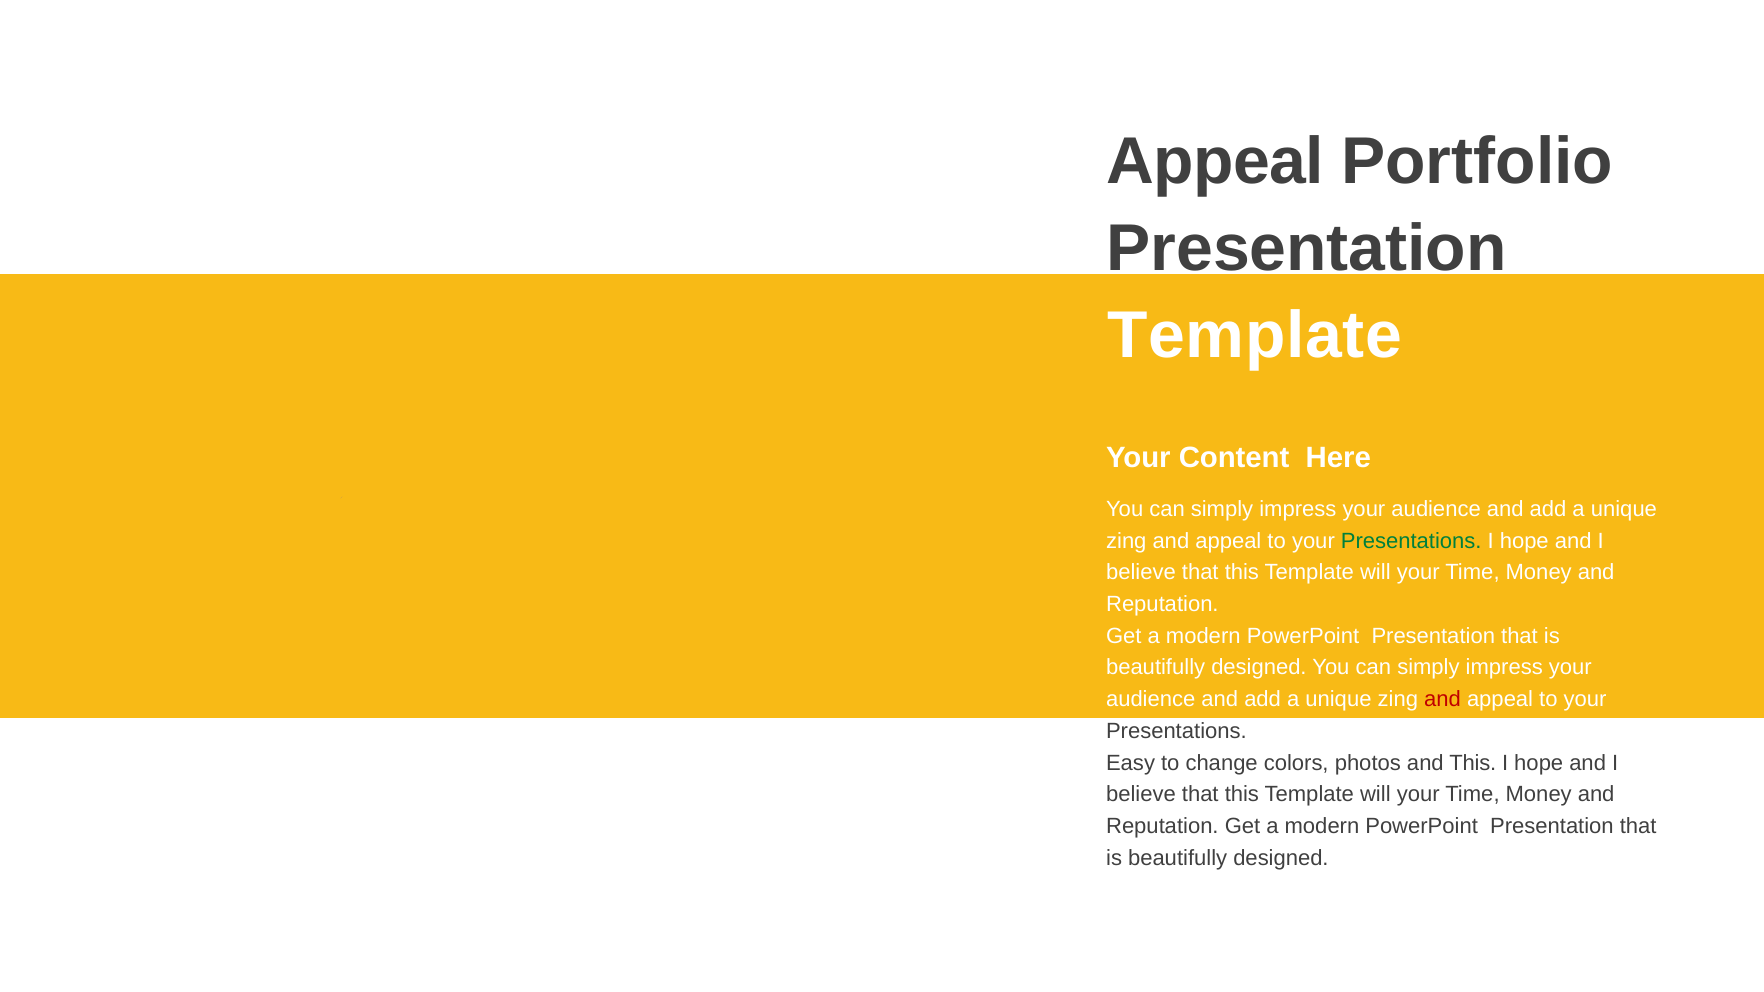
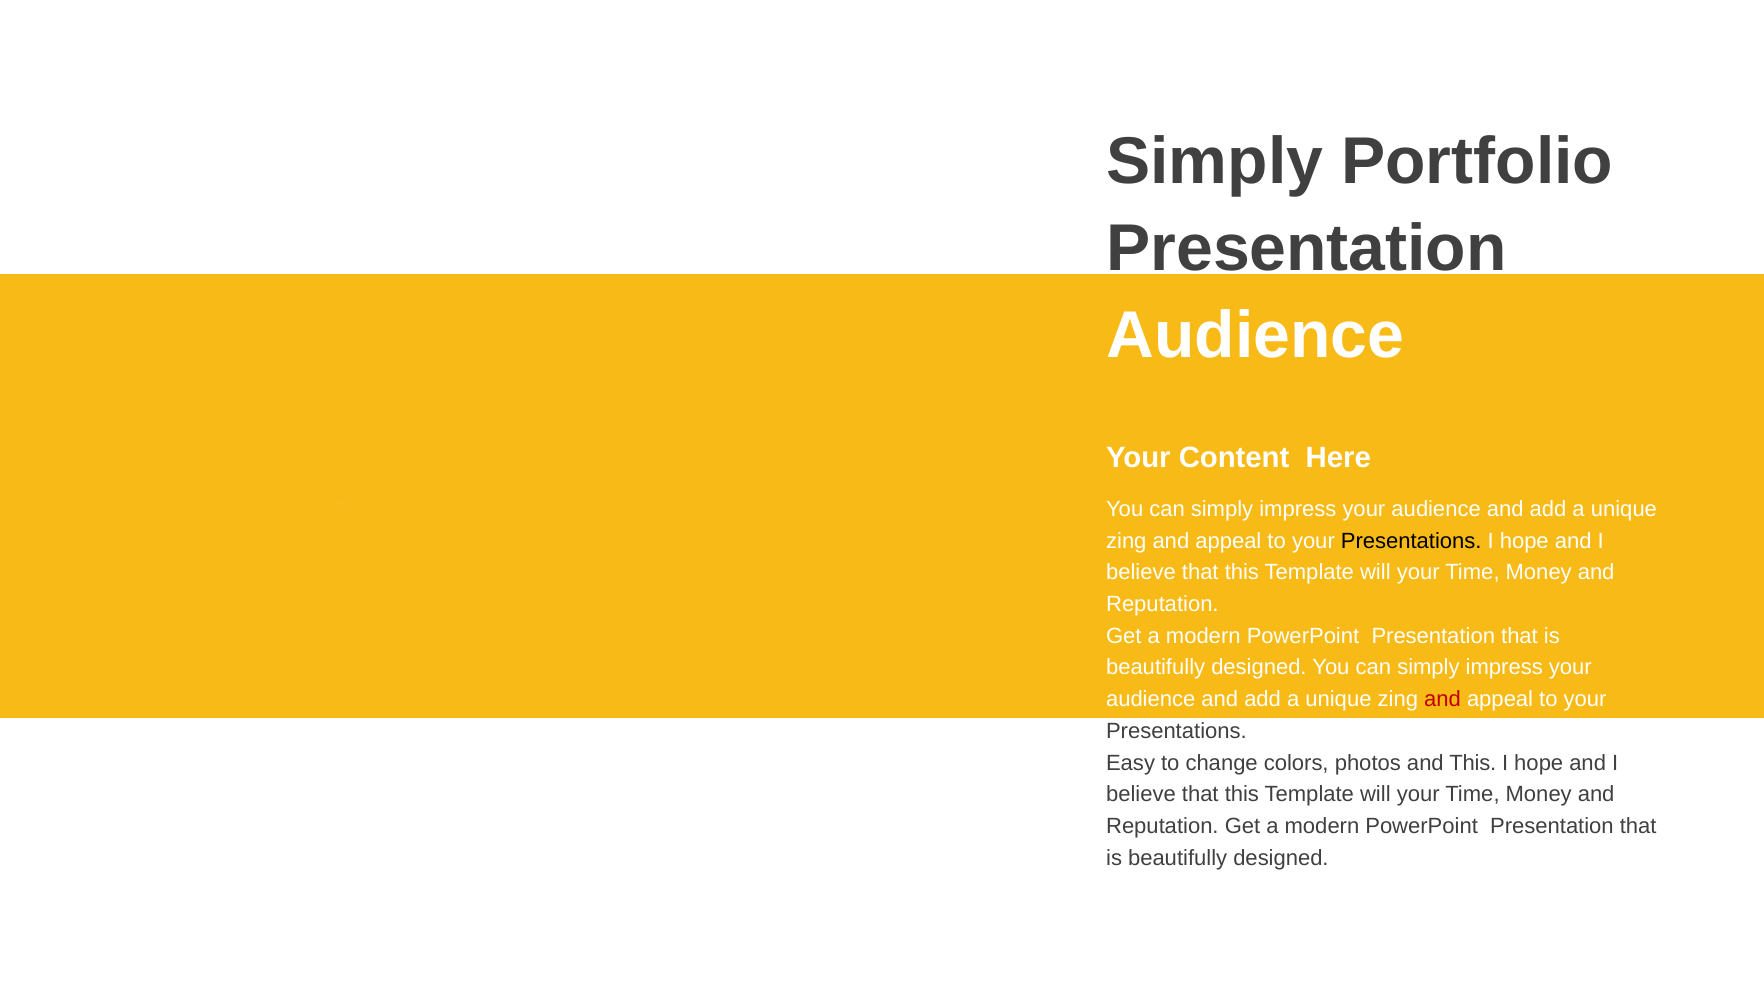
Appeal: Appeal -> Simply (1215, 161)
Template: Template -> Audience (1255, 336)
Presentations colour: green -> black (1411, 541)
